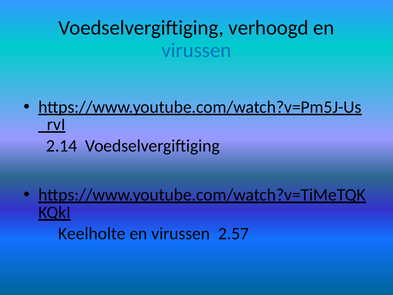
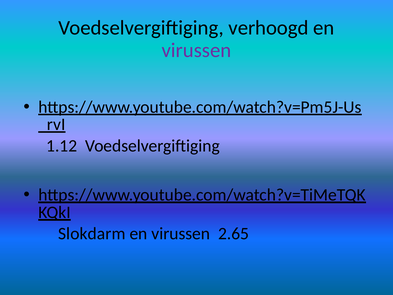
virussen colour: blue -> purple (196, 50)
2.14: 2.14 -> 1.12 (62, 146)
Keelholte: Keelholte -> Slokdarm (92, 233)
2.57: 2.57 -> 2.65 (233, 233)
